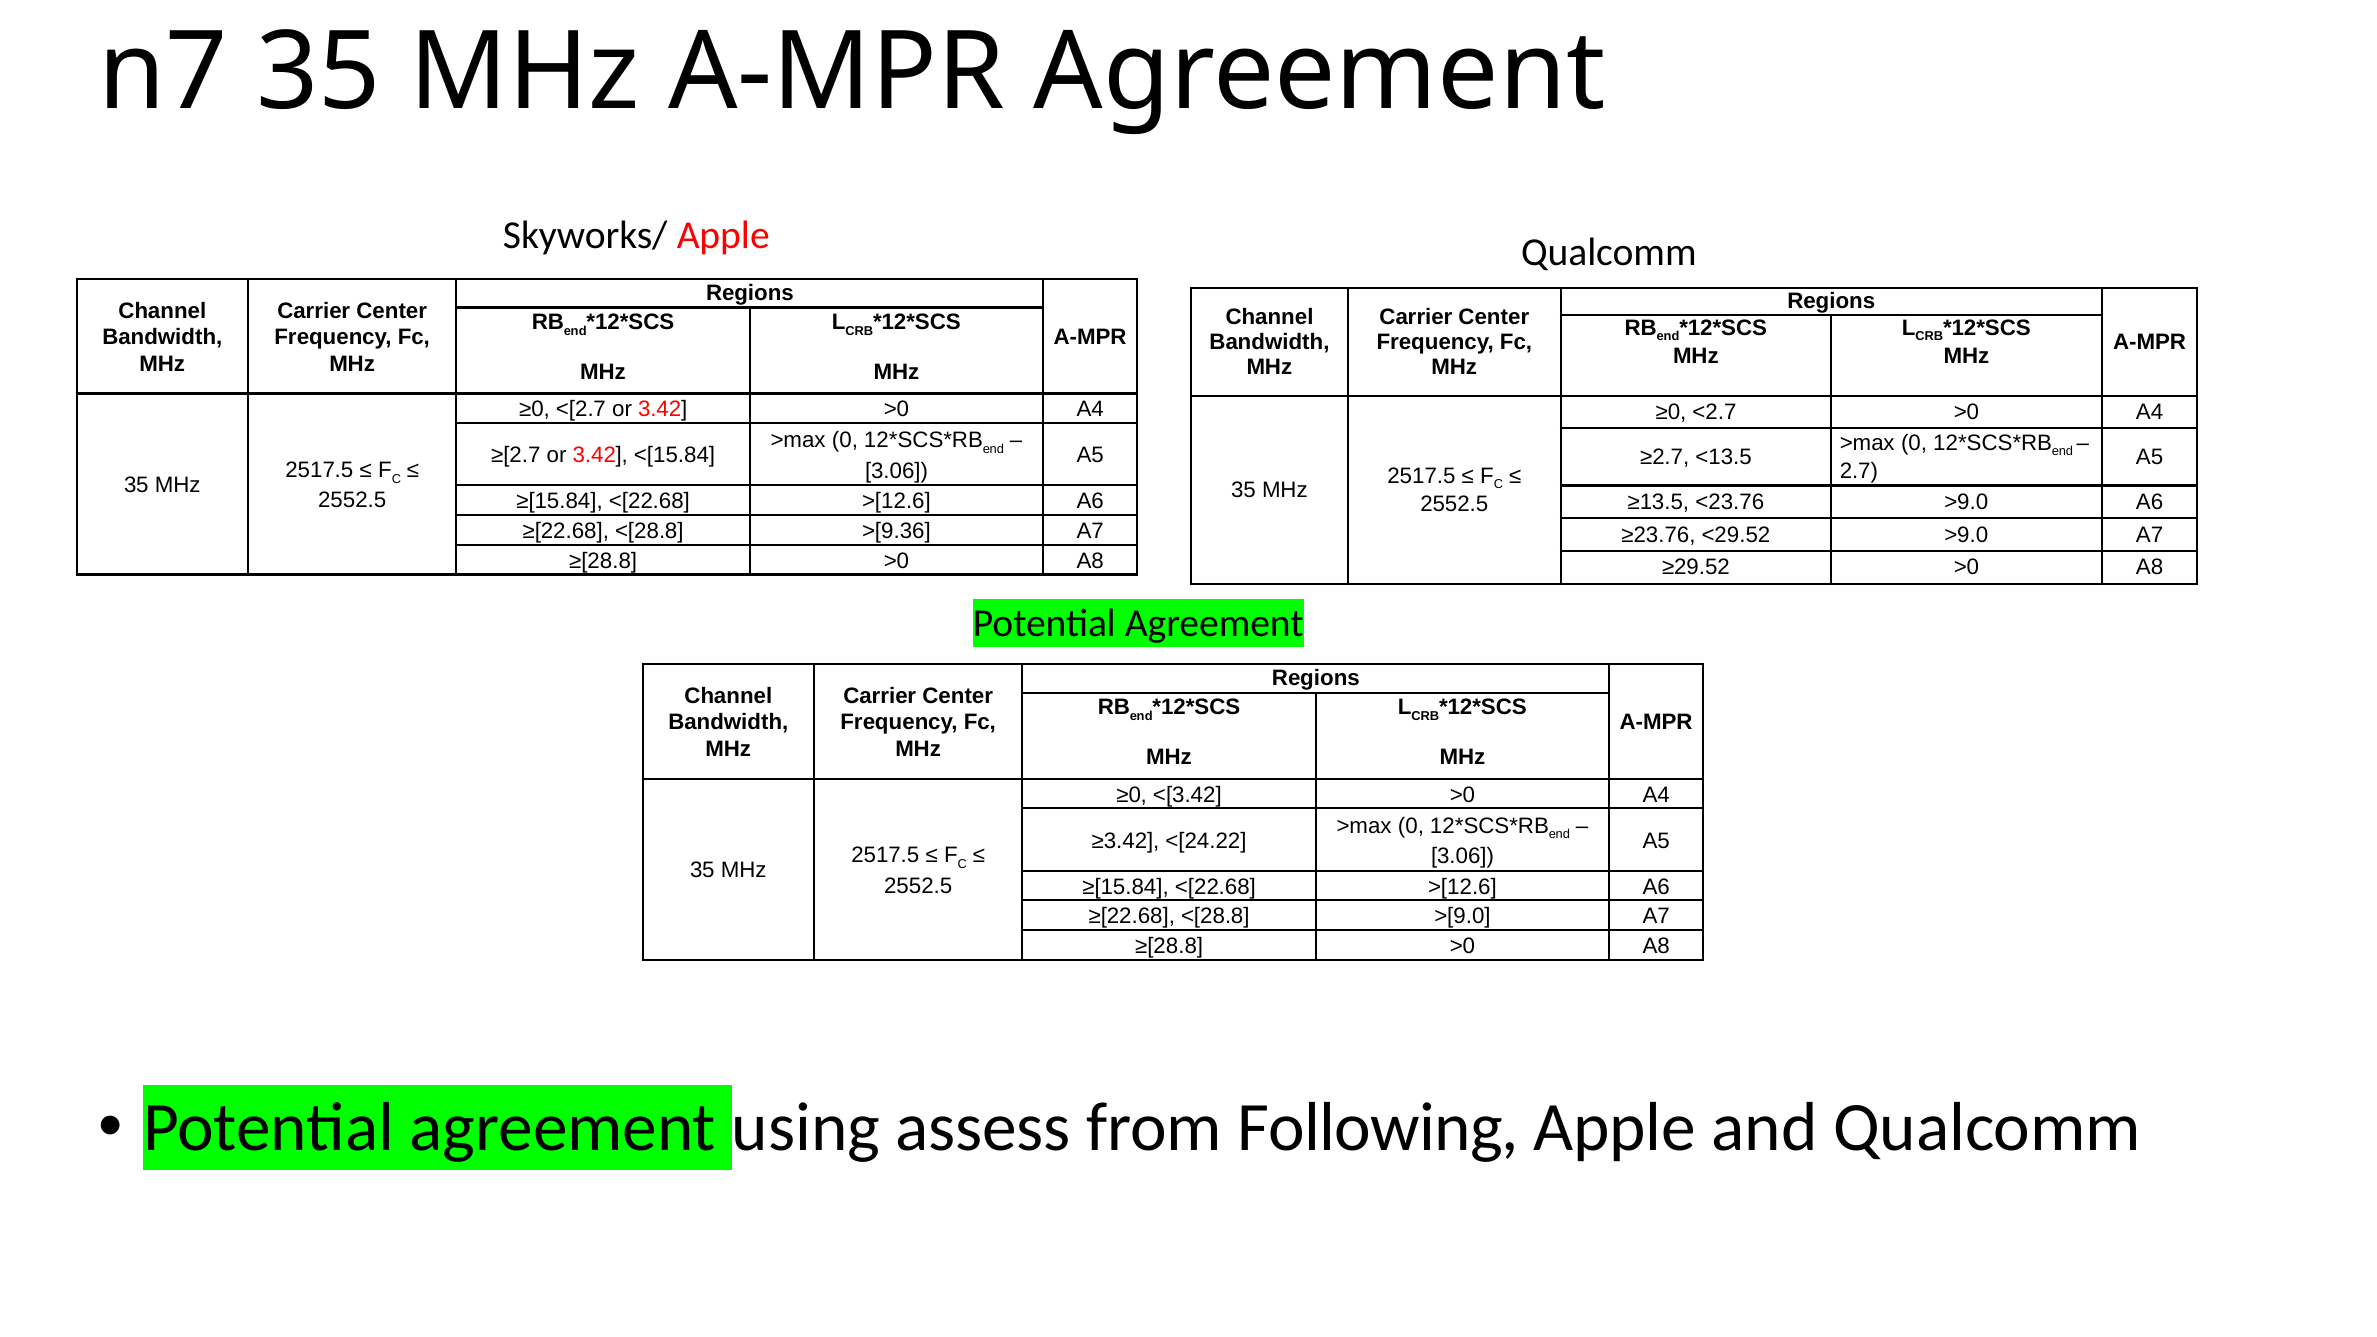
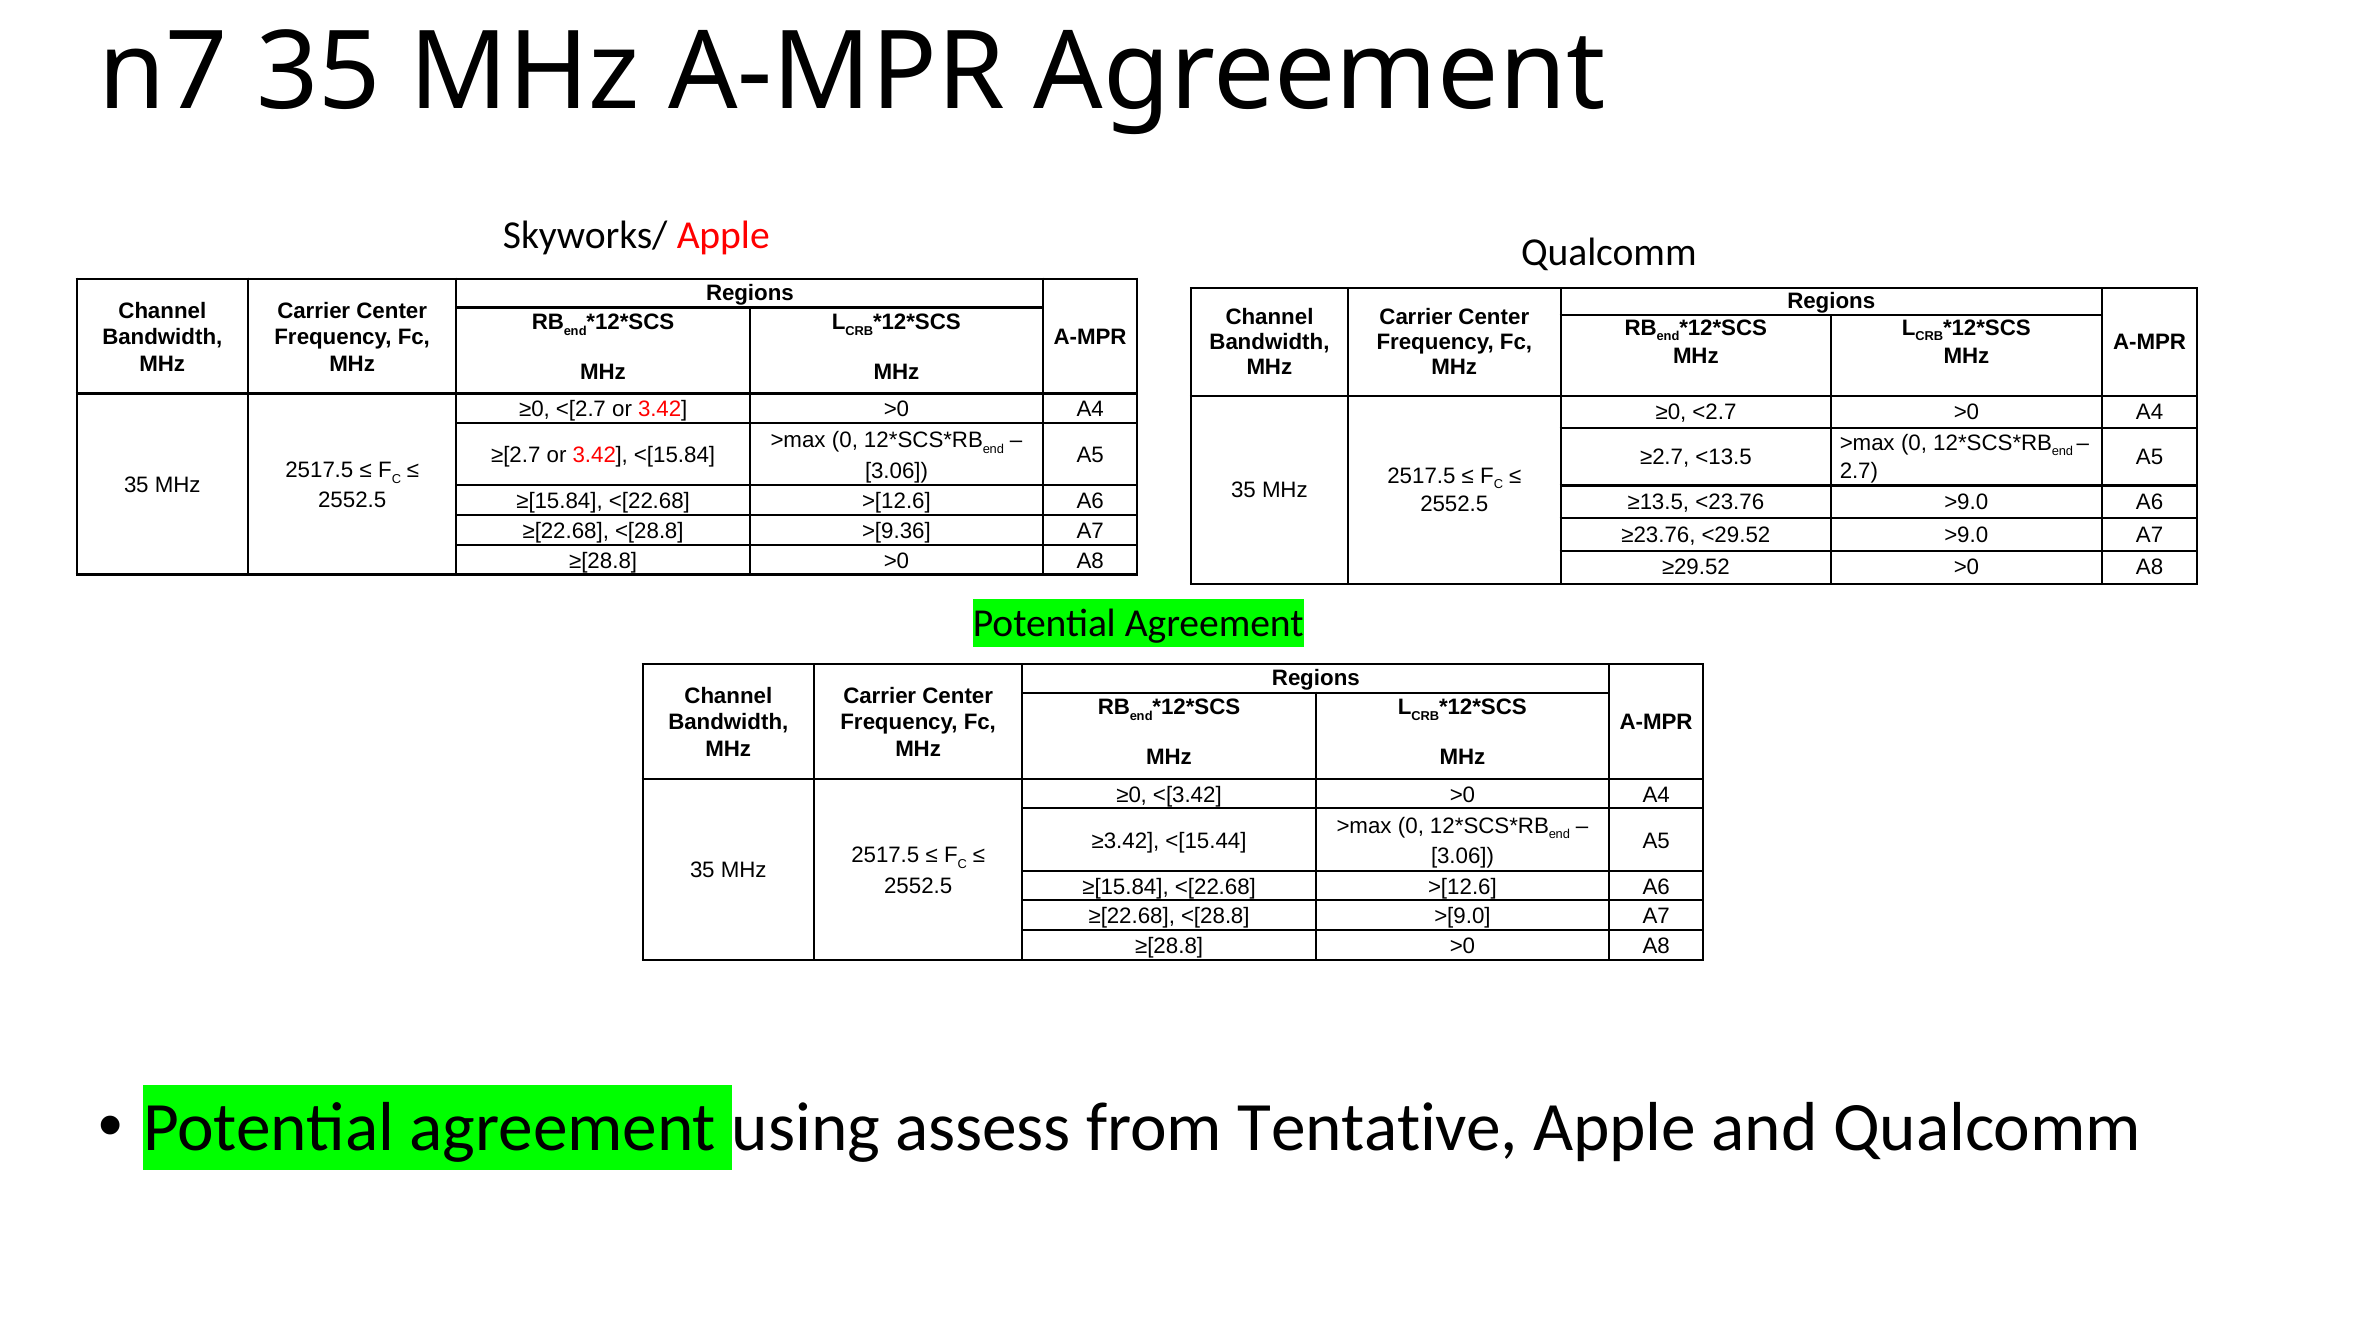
<[24.22: <[24.22 -> <[15.44 (1206, 841)
Following: Following -> Tentative (1378, 1128)
